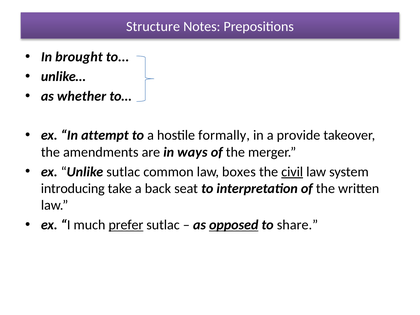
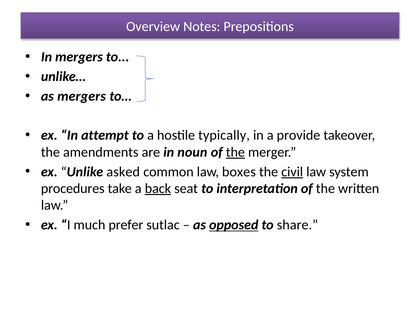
Structure: Structure -> Overview (153, 27)
In brought: brought -> mergers (79, 57)
as whether: whether -> mergers (82, 96)
formally: formally -> typically (224, 135)
ways: ways -> noun (192, 152)
the underline: none -> present (235, 152)
Unlike sutlac: sutlac -> asked (123, 172)
introducing: introducing -> procedures (73, 189)
back underline: none -> present (158, 189)
prefer underline: present -> none (126, 225)
